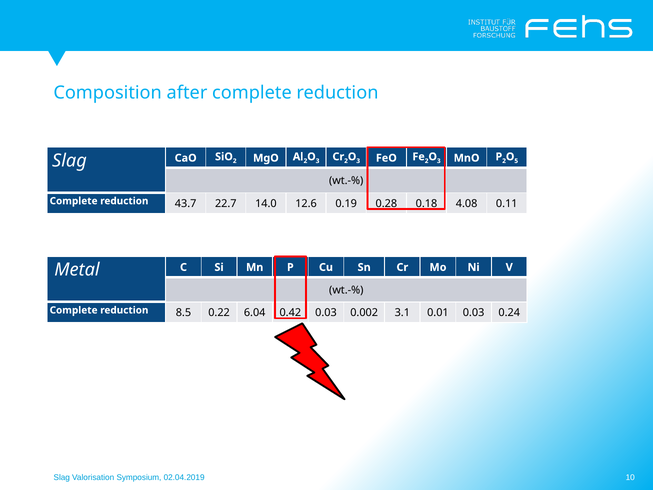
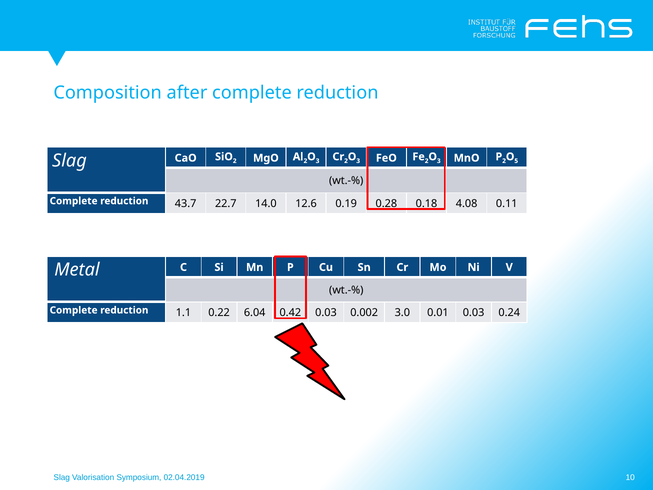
8.5: 8.5 -> 1.1 (183, 313)
3.1: 3.1 -> 3.0 (402, 313)
